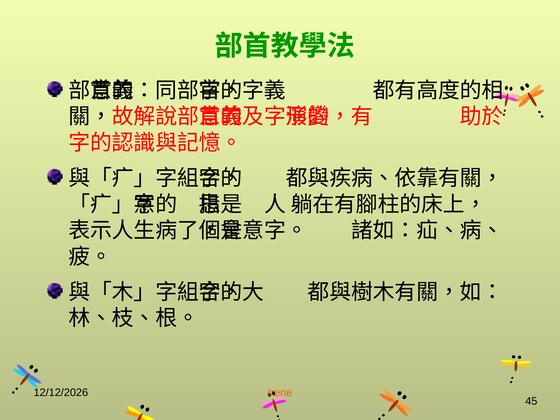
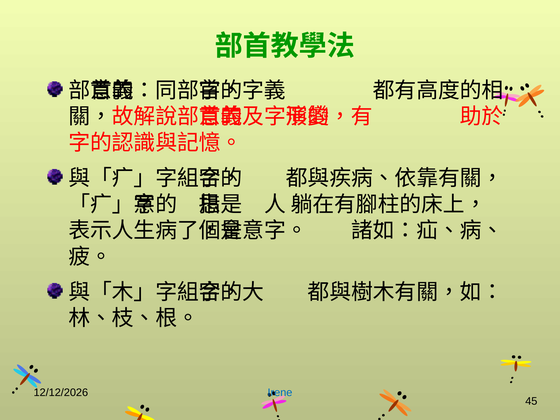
Irene colour: orange -> blue (280, 393)
